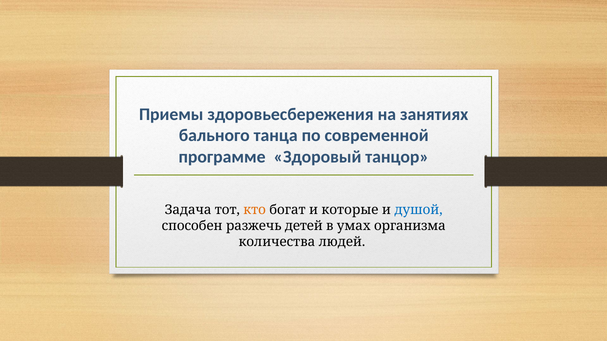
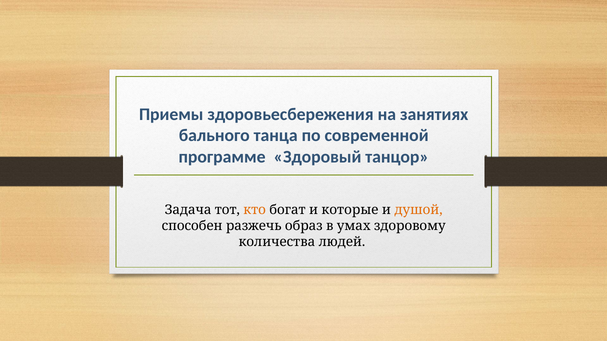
душой colour: blue -> orange (418, 210)
детей: детей -> образ (304, 226)
организма: организма -> здоровому (410, 226)
